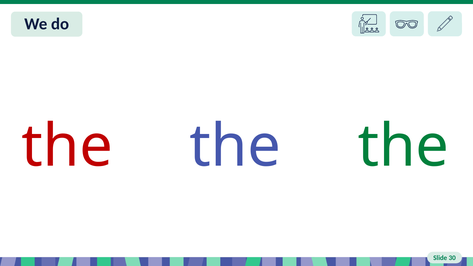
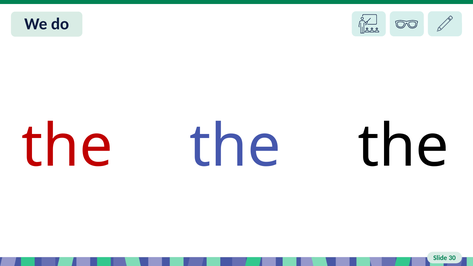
the colour: green -> black (403, 146)
